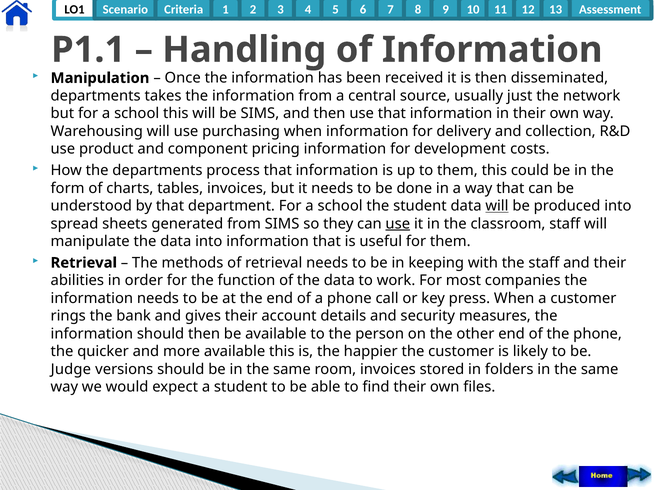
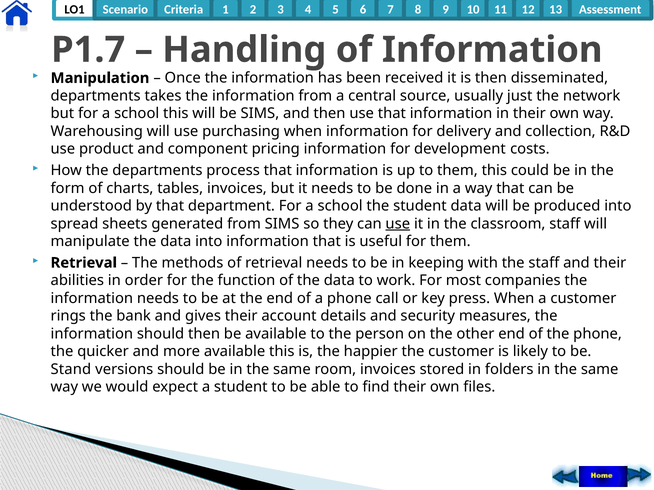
P1.1: P1.1 -> P1.7 (88, 50)
will underline: present -> none (497, 206)
Judge: Judge -> Stand (71, 370)
